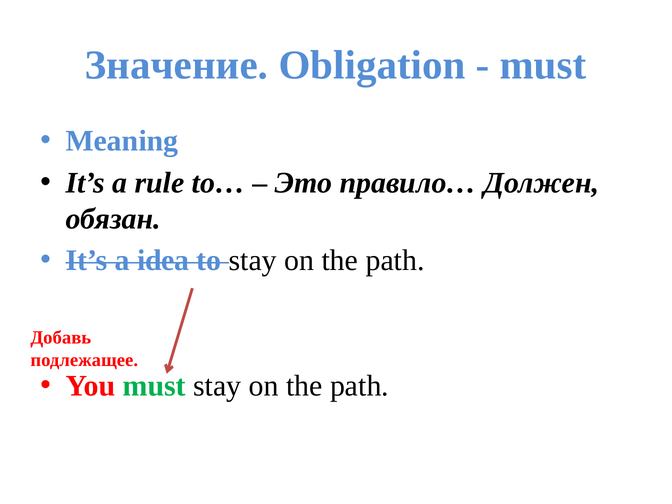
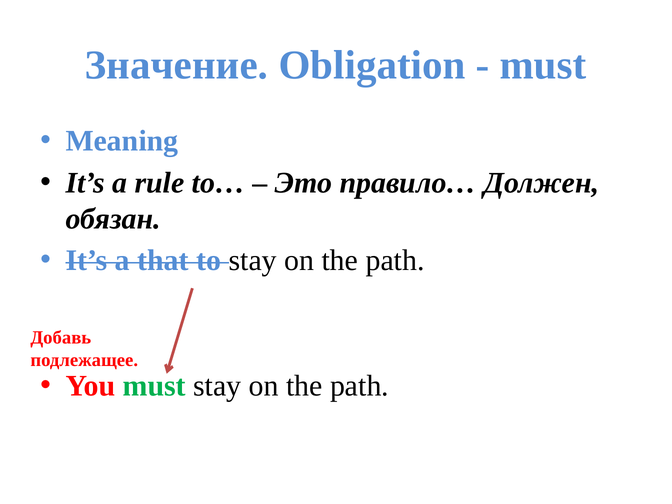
idea: idea -> that (163, 260)
